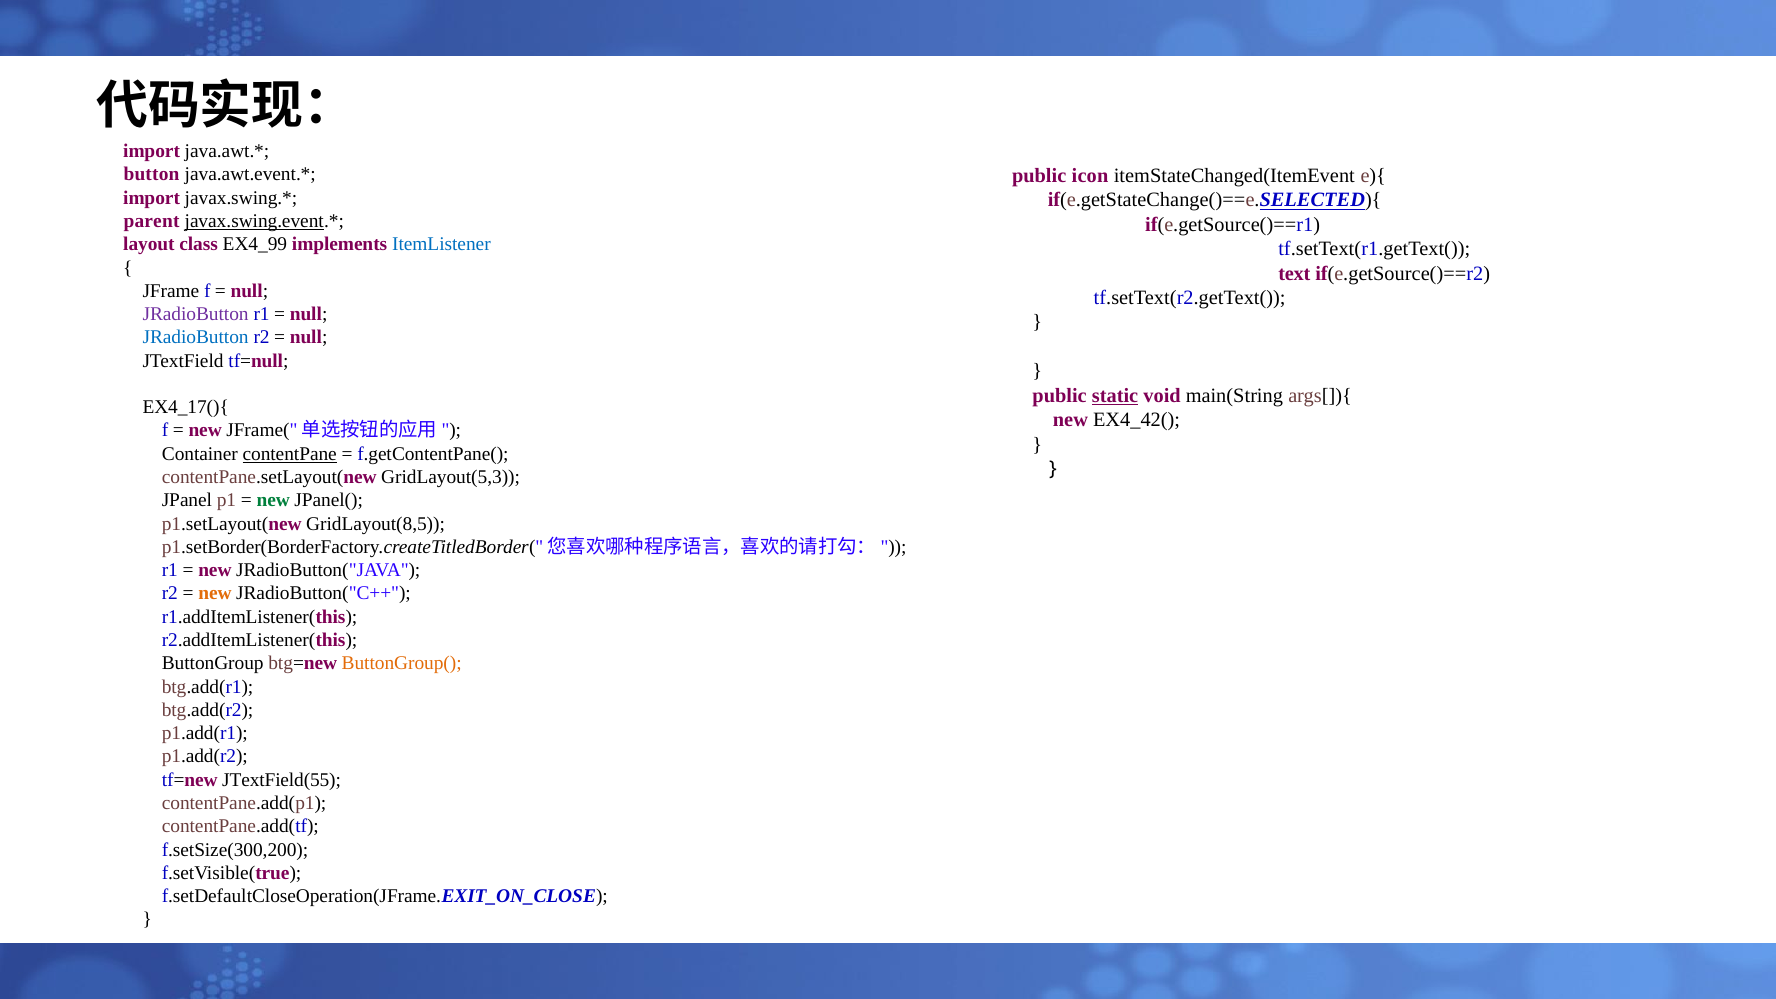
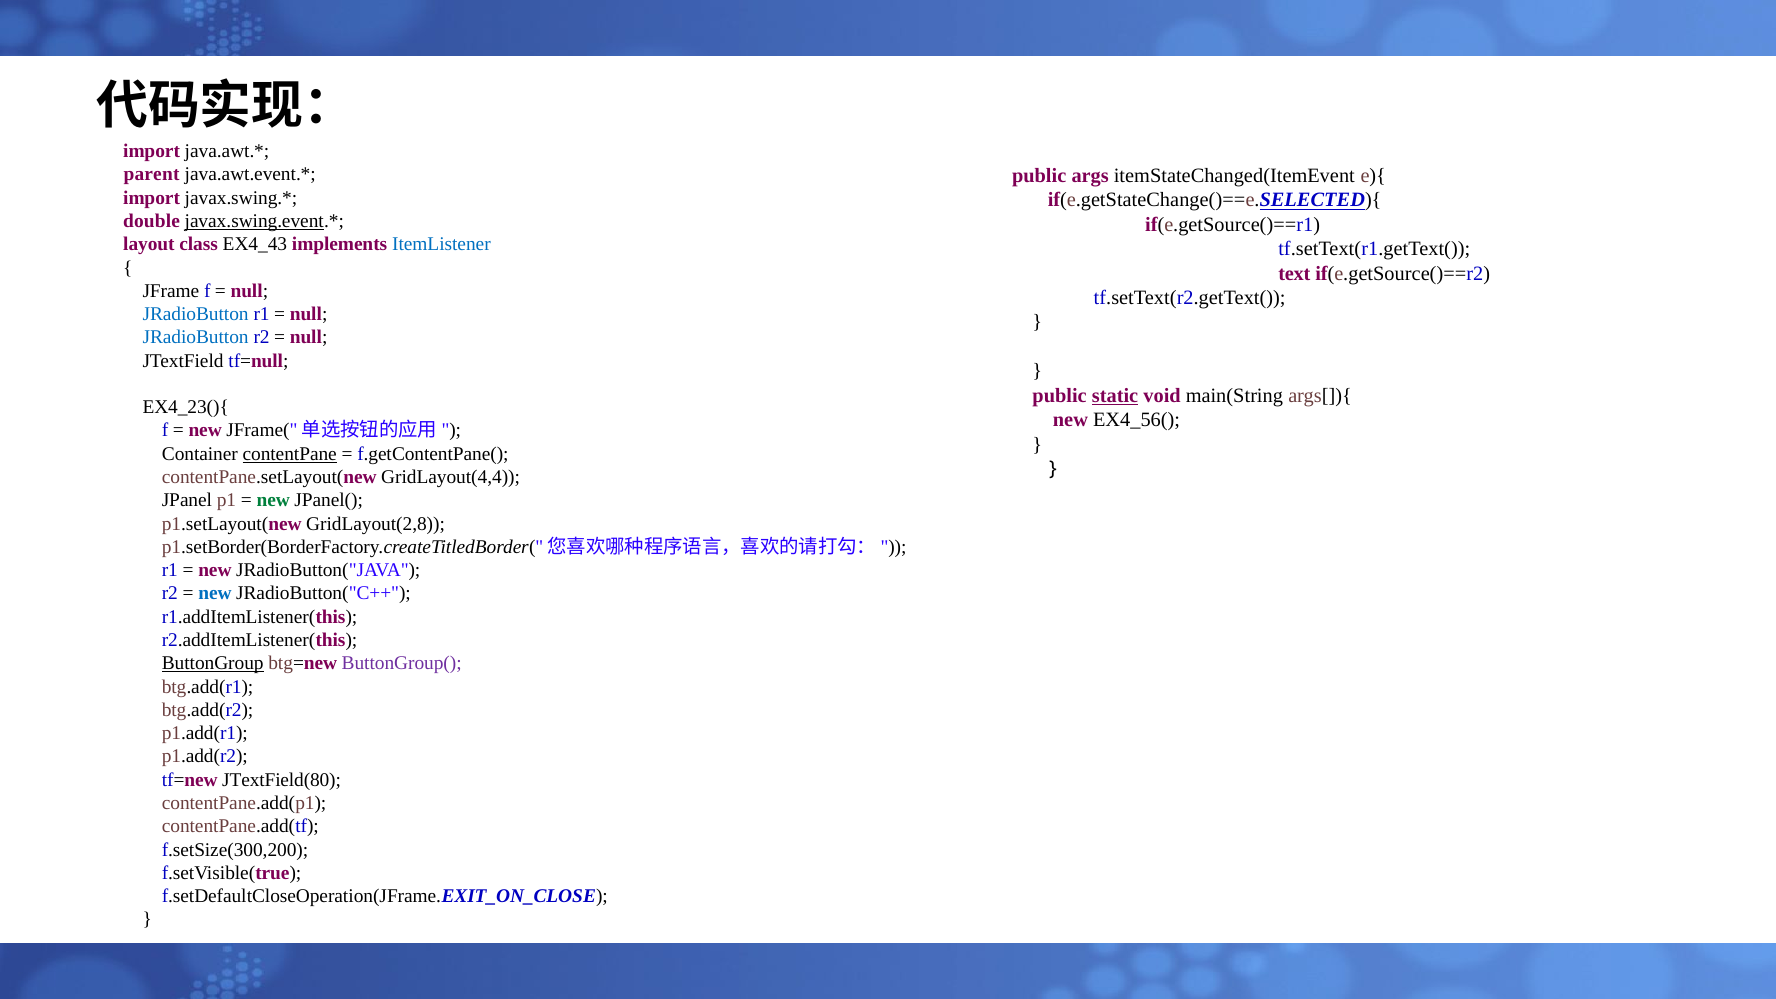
button: button -> parent (152, 174)
icon: icon -> args (1090, 176)
parent: parent -> double (152, 221)
EX4_99: EX4_99 -> EX4_43 (255, 244)
JRadioButton colour: purple -> blue (196, 314)
EX4_17(){: EX4_17(){ -> EX4_23(){ (186, 407)
EX4_42(: EX4_42( -> EX4_56( (1137, 420)
GridLayout(5,3: GridLayout(5,3 -> GridLayout(4,4 (451, 477)
GridLayout(8,5: GridLayout(8,5 -> GridLayout(2,8 (376, 524)
new colour: orange -> blue (215, 594)
ButtonGroup underline: none -> present (213, 663)
ButtonGroup( colour: orange -> purple (402, 663)
JTextField(55: JTextField(55 -> JTextField(80 (282, 780)
